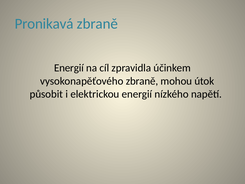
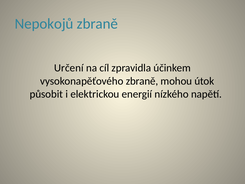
Pronikavá: Pronikavá -> Nepokojů (44, 24)
Energií: Energií -> Určení (69, 68)
